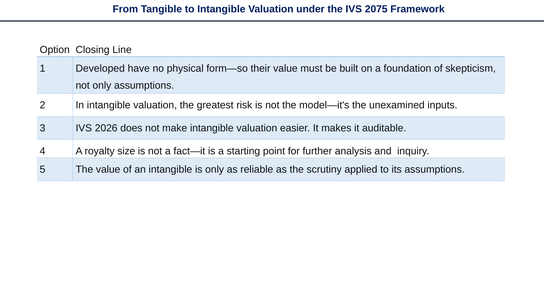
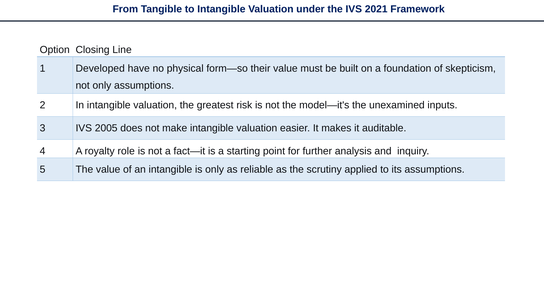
2075: 2075 -> 2021 (376, 9)
2026: 2026 -> 2005 (106, 128)
size: size -> role (126, 151)
